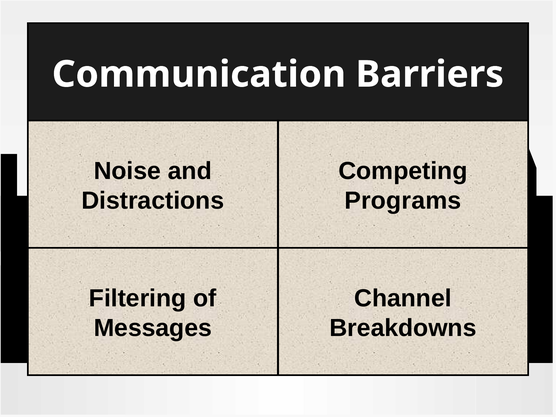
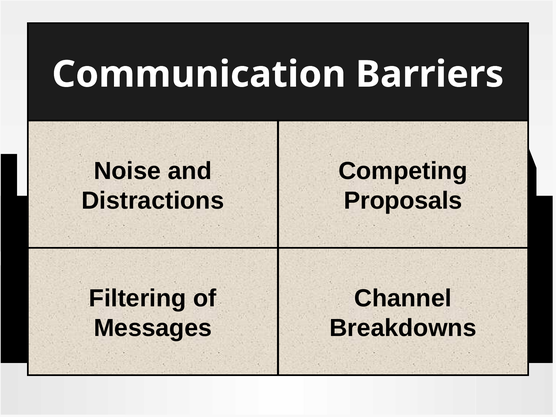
Programs: Programs -> Proposals (403, 201)
